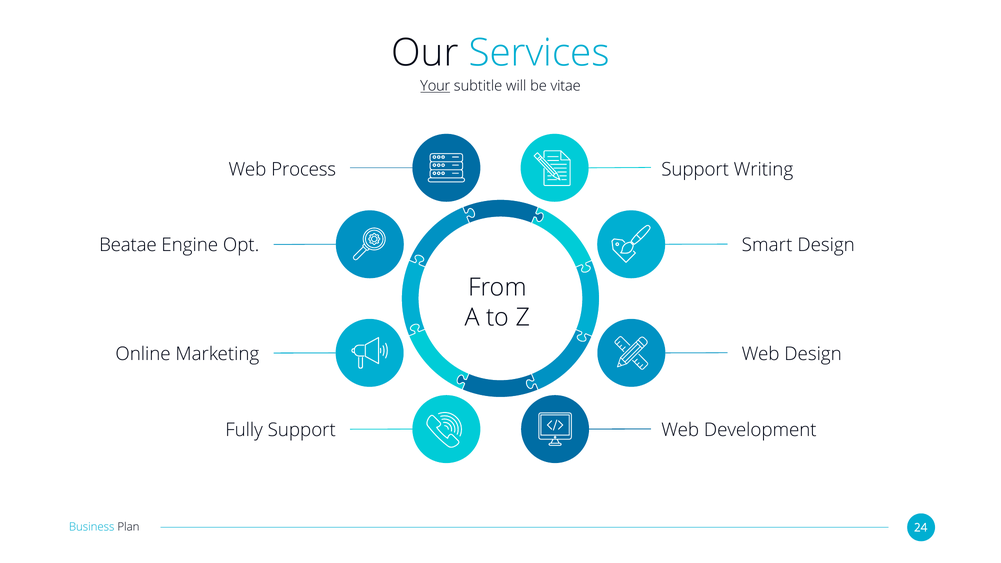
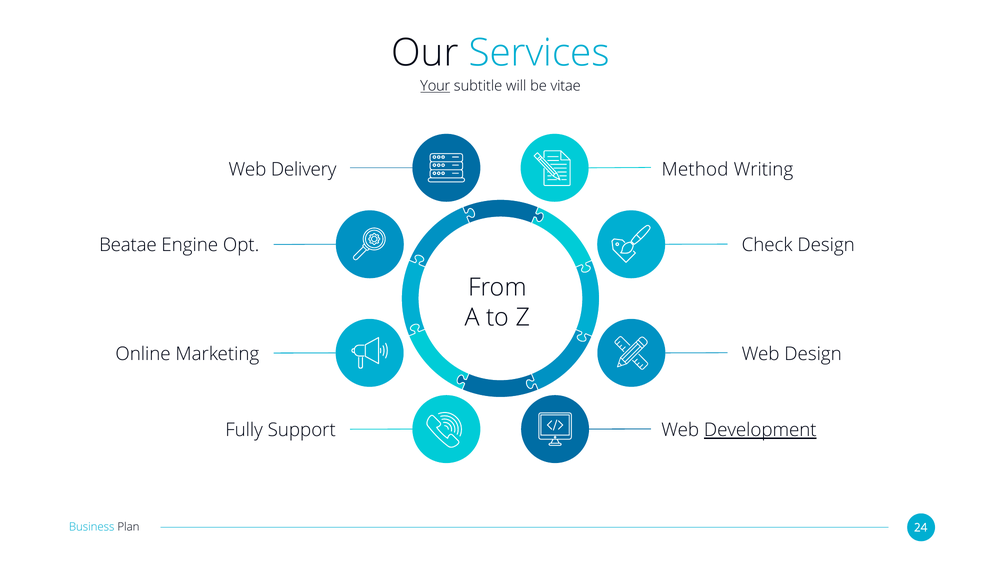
Process: Process -> Delivery (304, 169)
Support: Support -> Method (695, 169)
Smart: Smart -> Check (767, 245)
Development underline: none -> present (760, 430)
